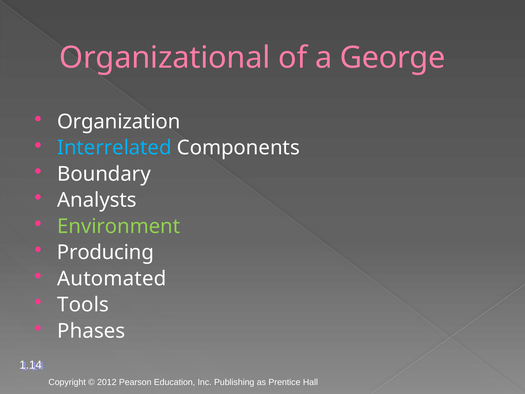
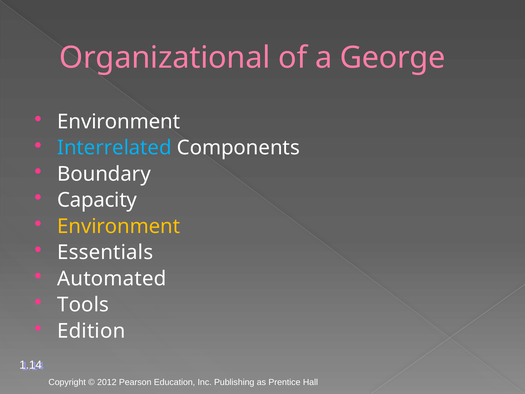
Organization: Organization -> Environment (119, 122)
Analysts: Analysts -> Capacity (97, 200)
Environment colour: light green -> yellow (119, 226)
Producing: Producing -> Essentials (105, 252)
Phases: Phases -> Edition (91, 331)
